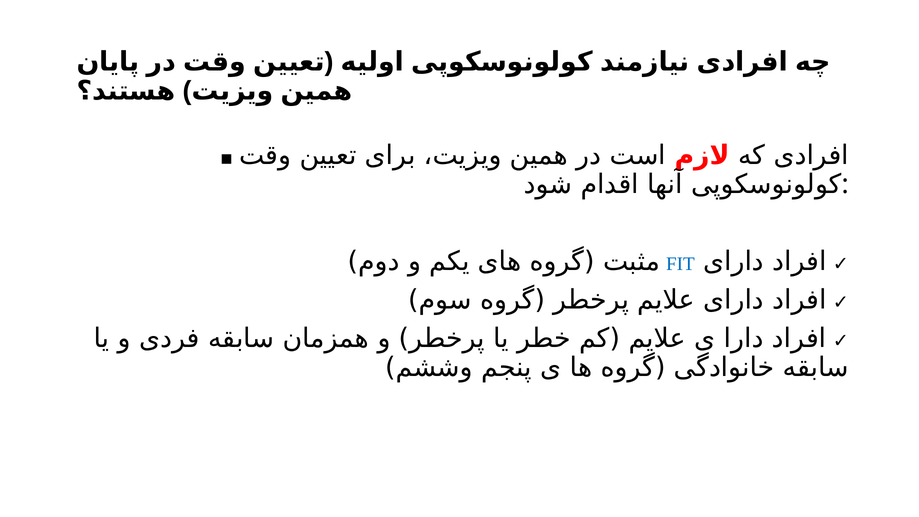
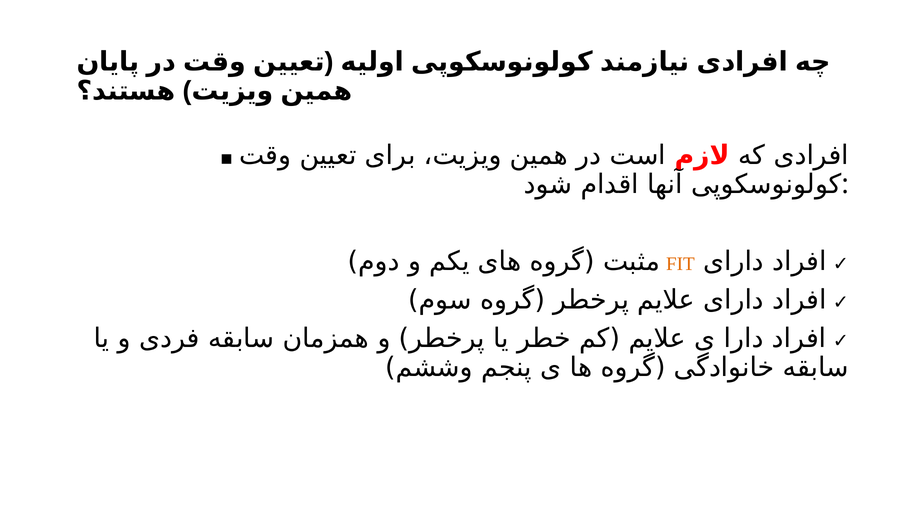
FIT colour: blue -> orange (680, 264)
